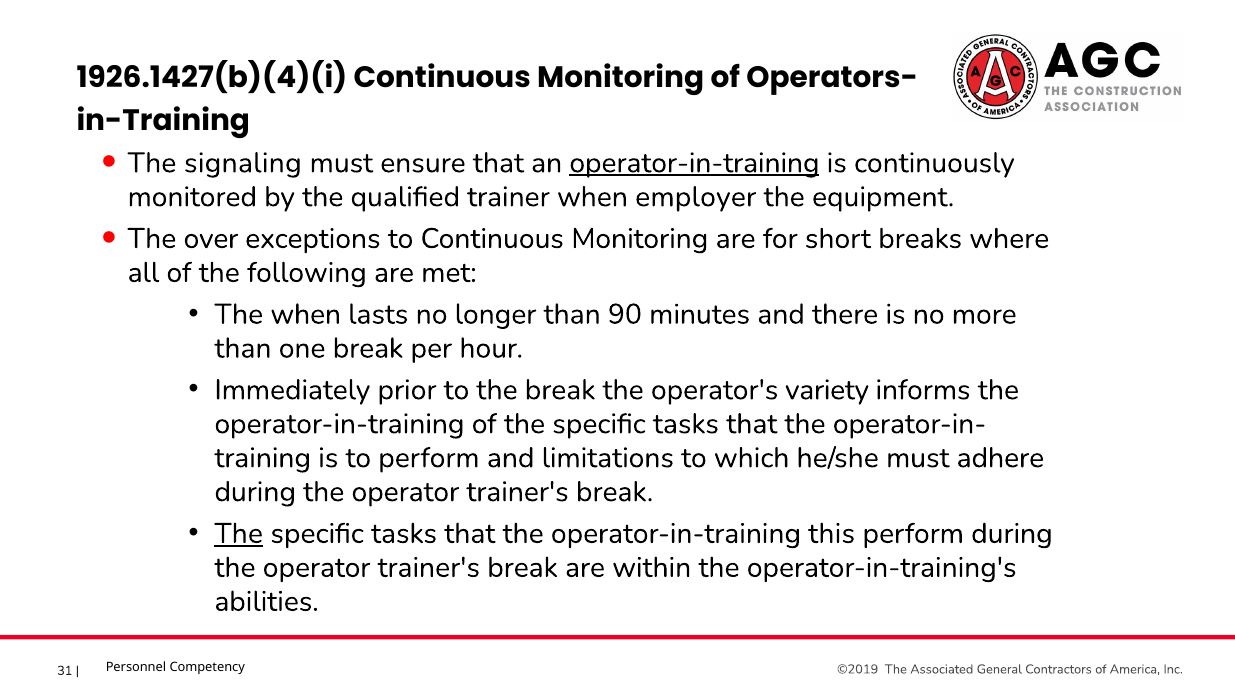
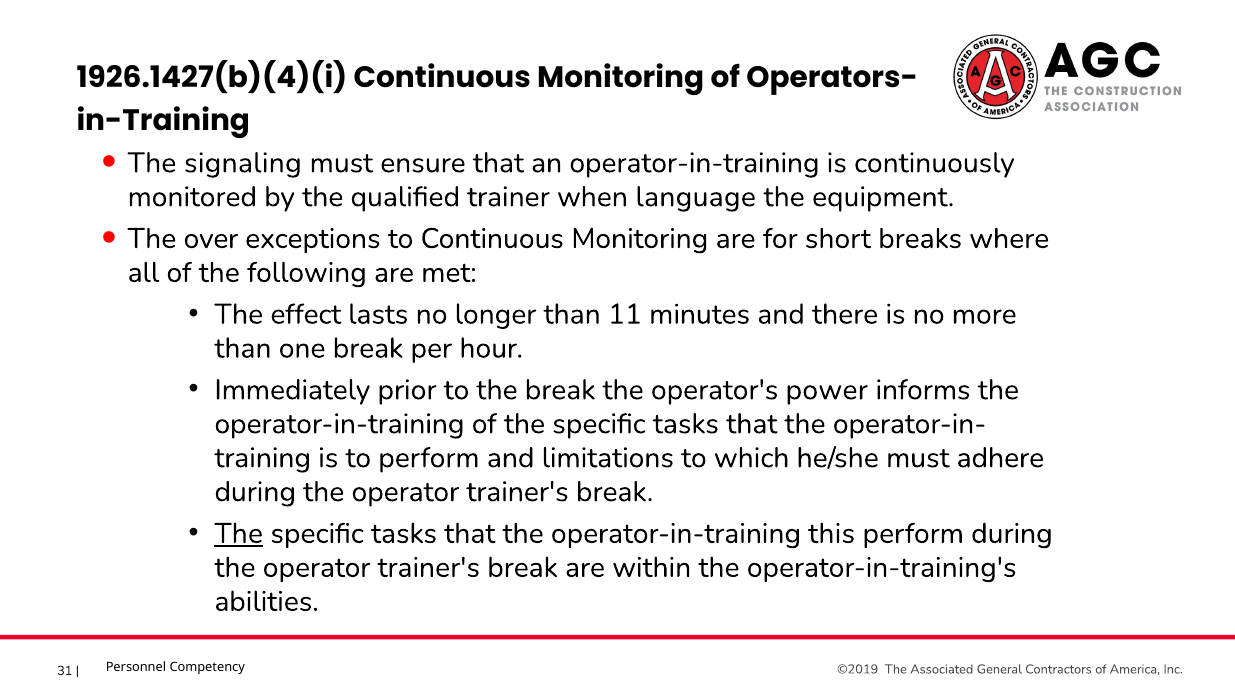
operator-in-training underline: present -> none (694, 163)
employer: employer -> language (696, 197)
The when: when -> effect (306, 314)
90: 90 -> 11 (625, 314)
variety: variety -> power (827, 390)
